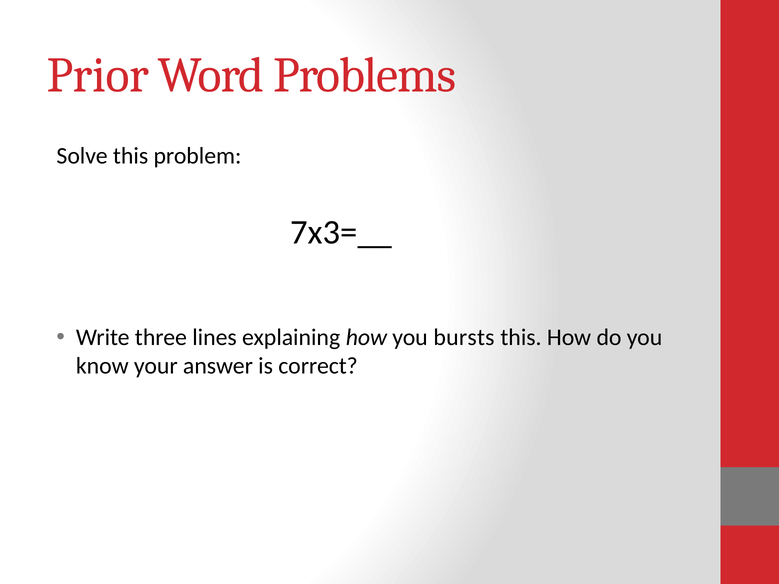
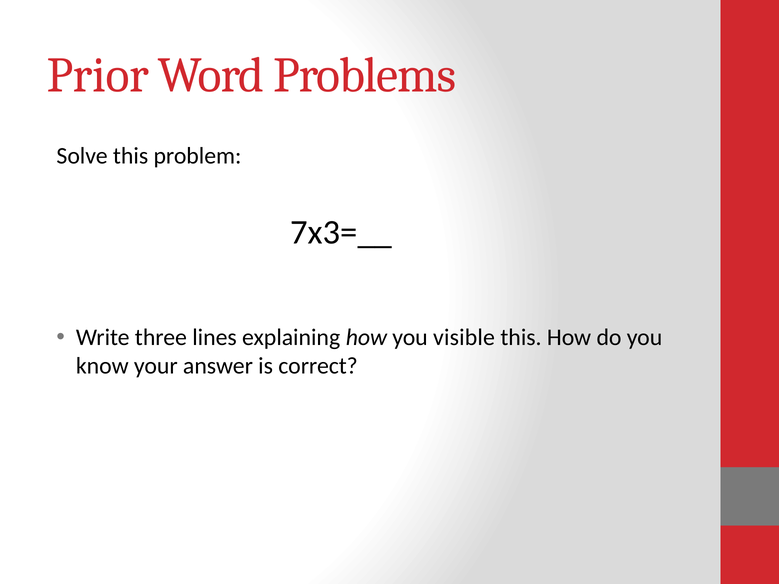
bursts: bursts -> visible (464, 338)
